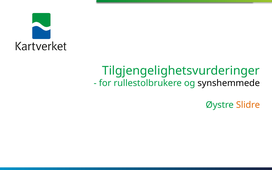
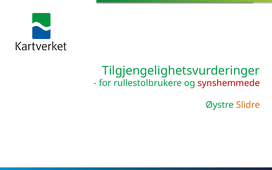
synshemmede colour: black -> red (229, 83)
